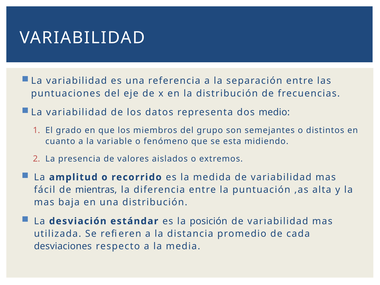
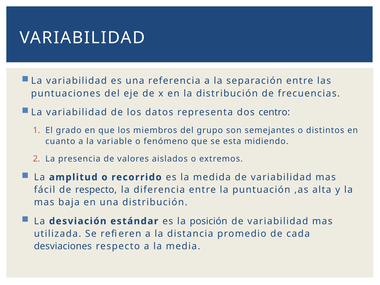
medio: medio -> centro (274, 112)
de mientras: mientras -> respecto (96, 190)
